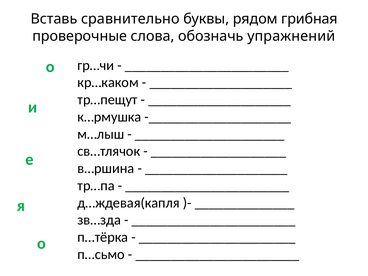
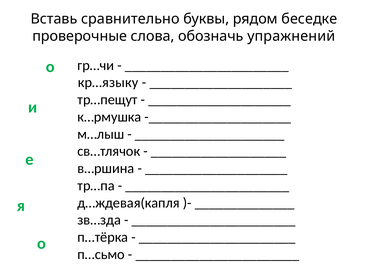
грибная: грибная -> беседке (309, 19)
кр…каком: кр…каком -> кр…языку (108, 83)
